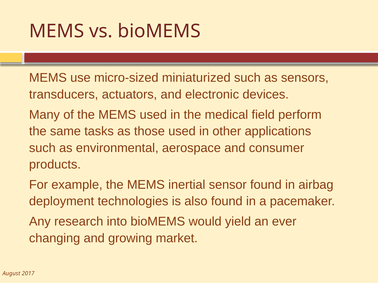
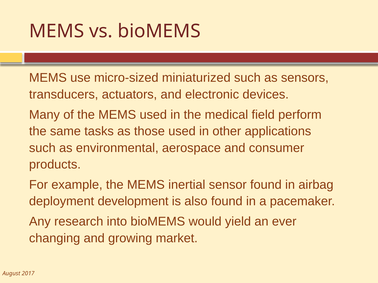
technologies: technologies -> development (133, 202)
